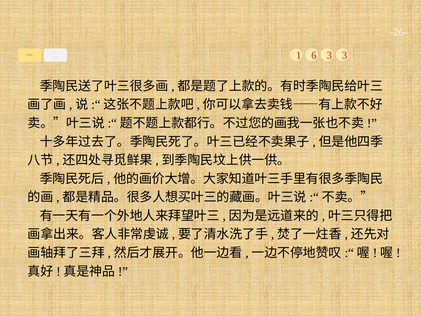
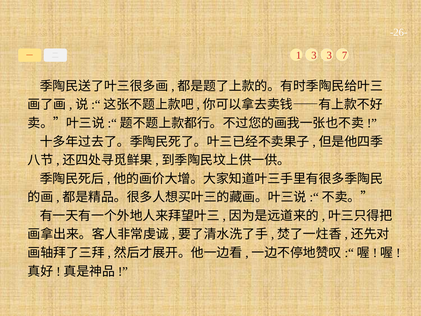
1 6: 6 -> 3 (314, 55)
3 3: 3 -> 7 (345, 55)
